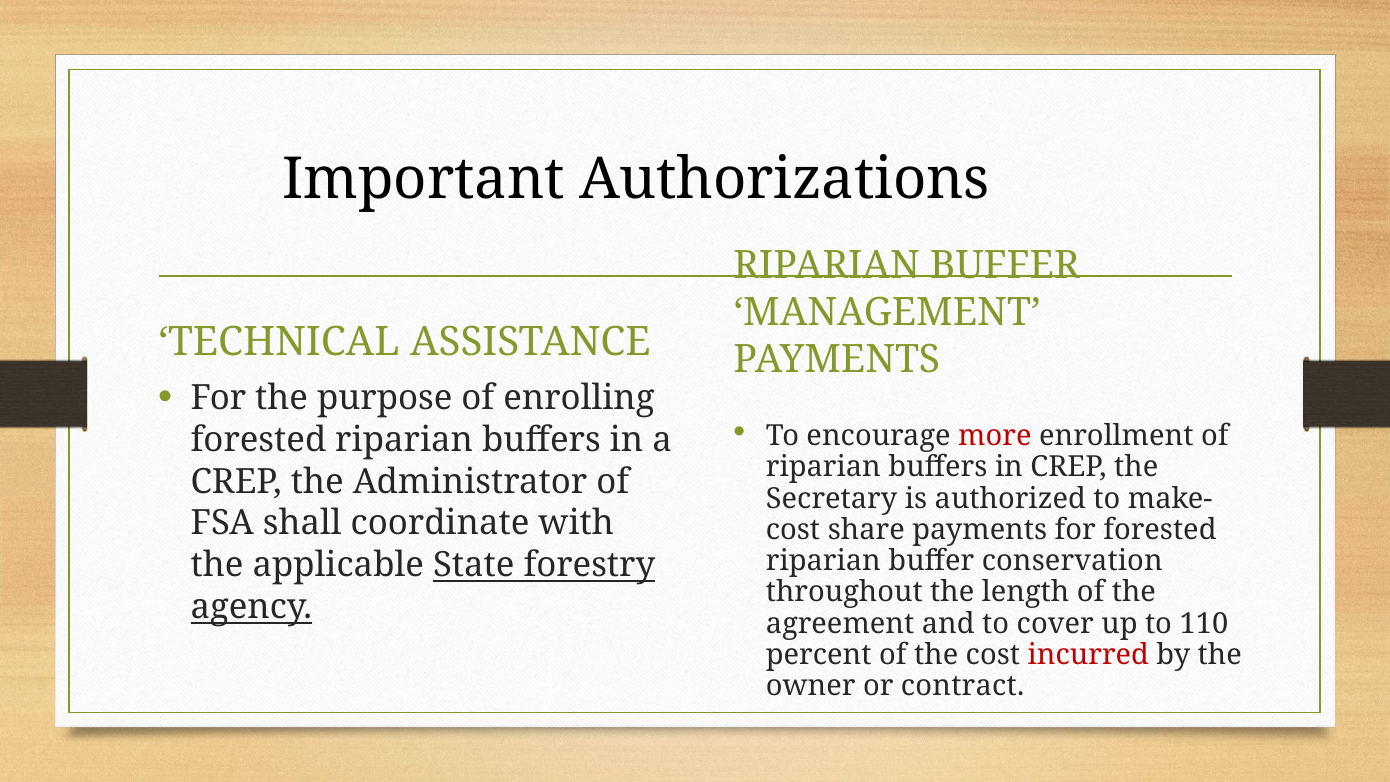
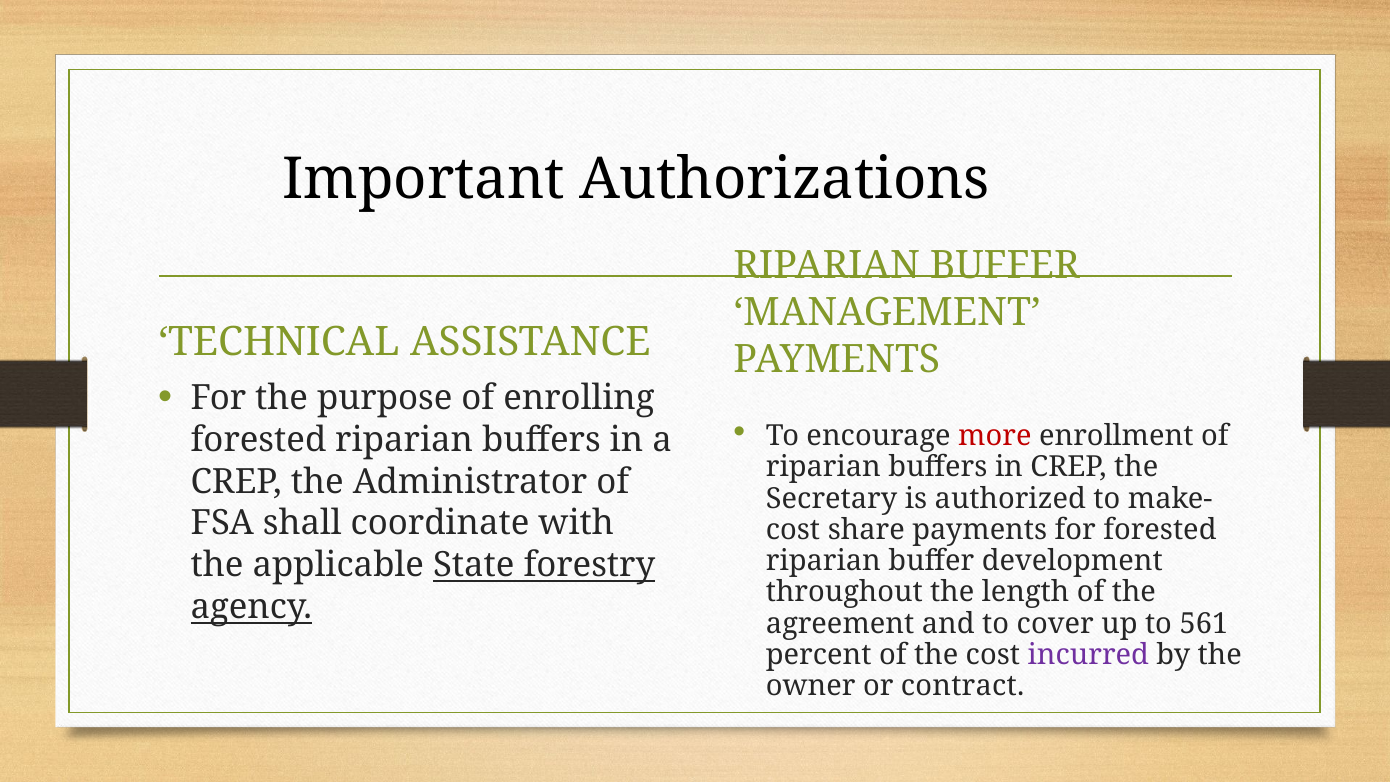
conservation: conservation -> development (1072, 561)
110: 110 -> 561 (1204, 624)
incurred colour: red -> purple (1088, 655)
